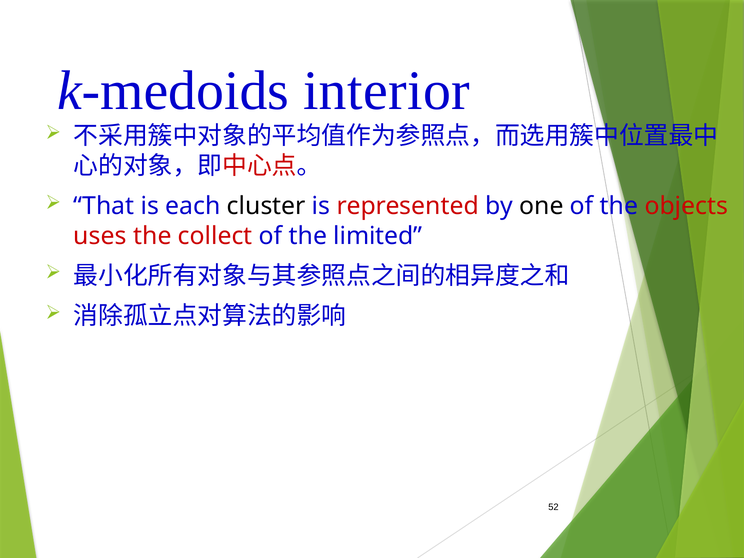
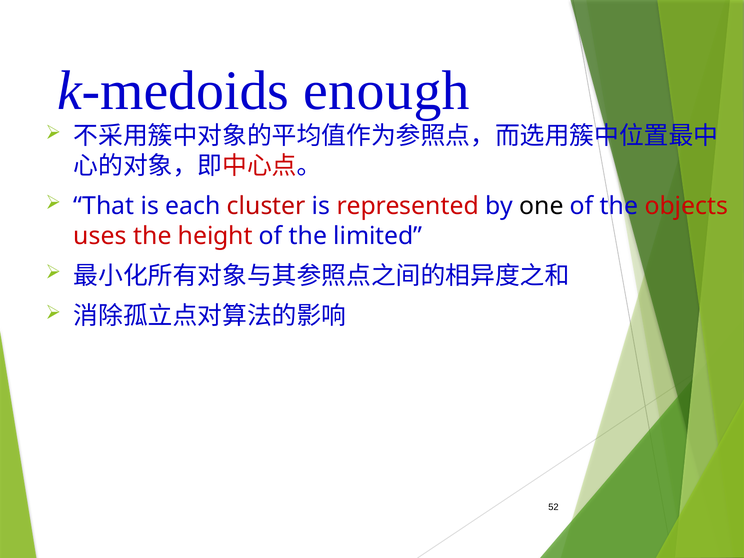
interior: interior -> enough (386, 91)
cluster colour: black -> red (266, 206)
collect: collect -> height (215, 236)
